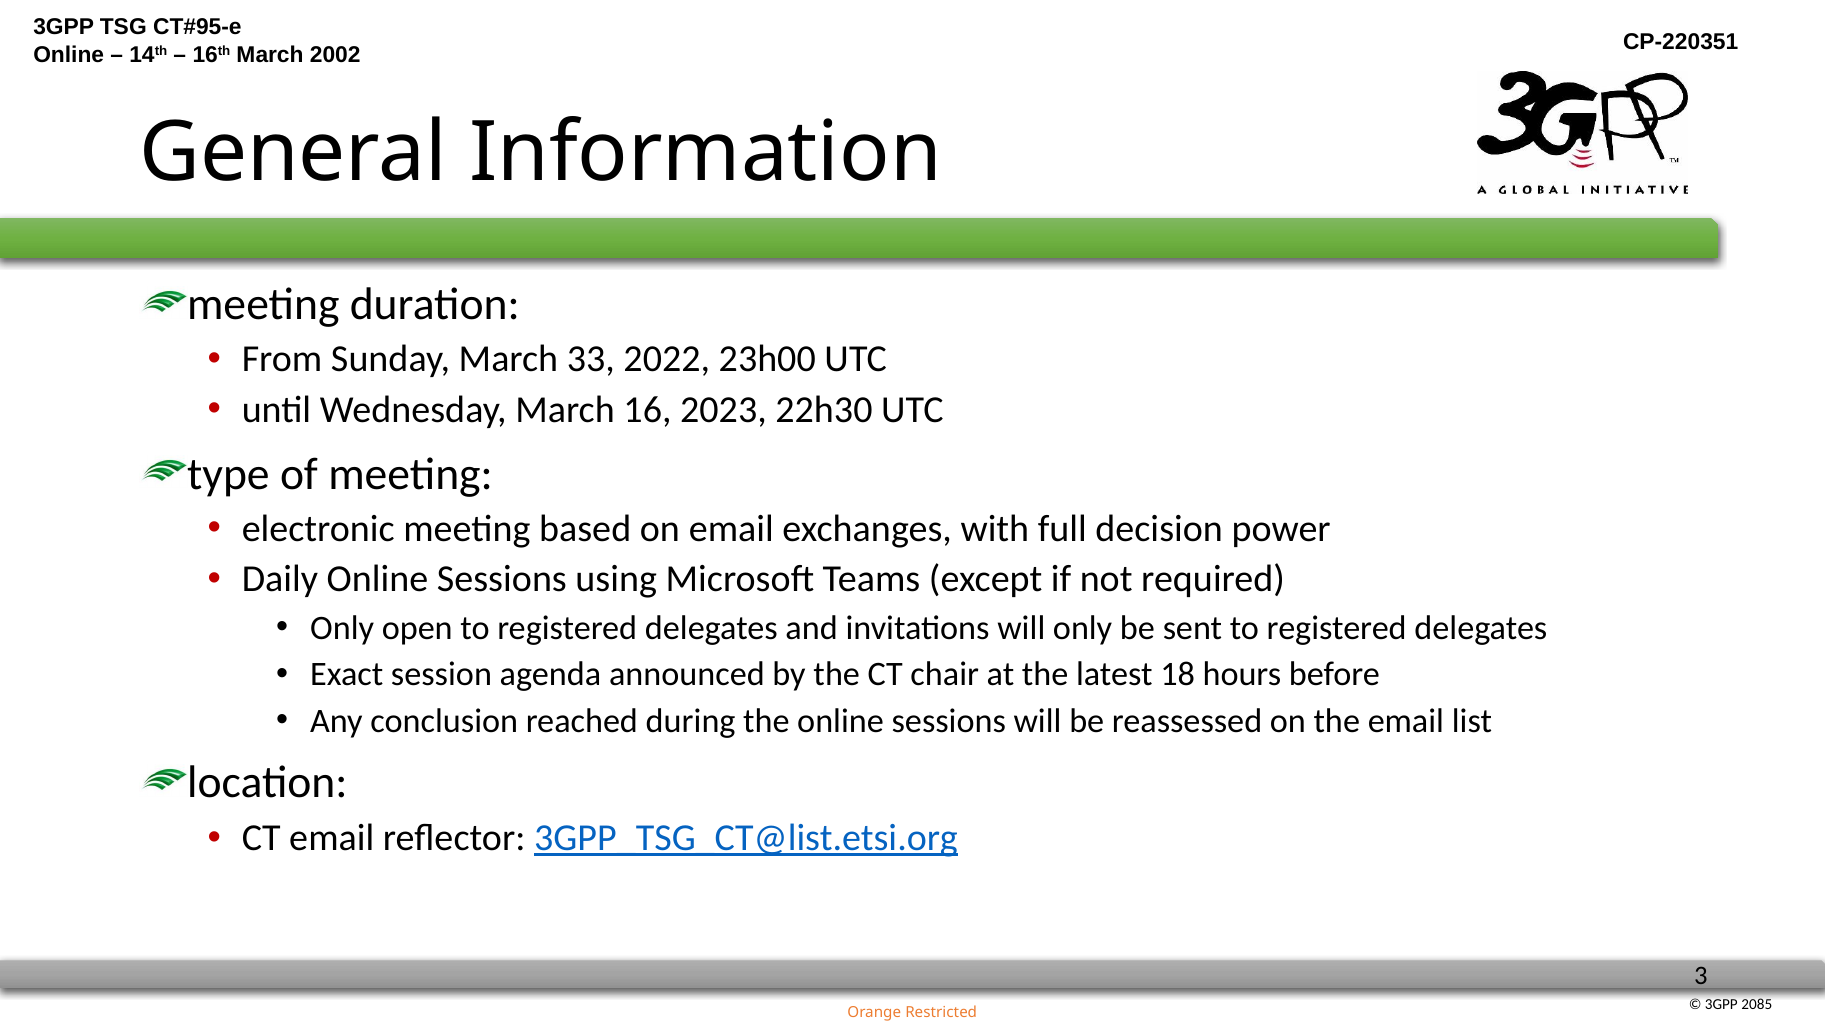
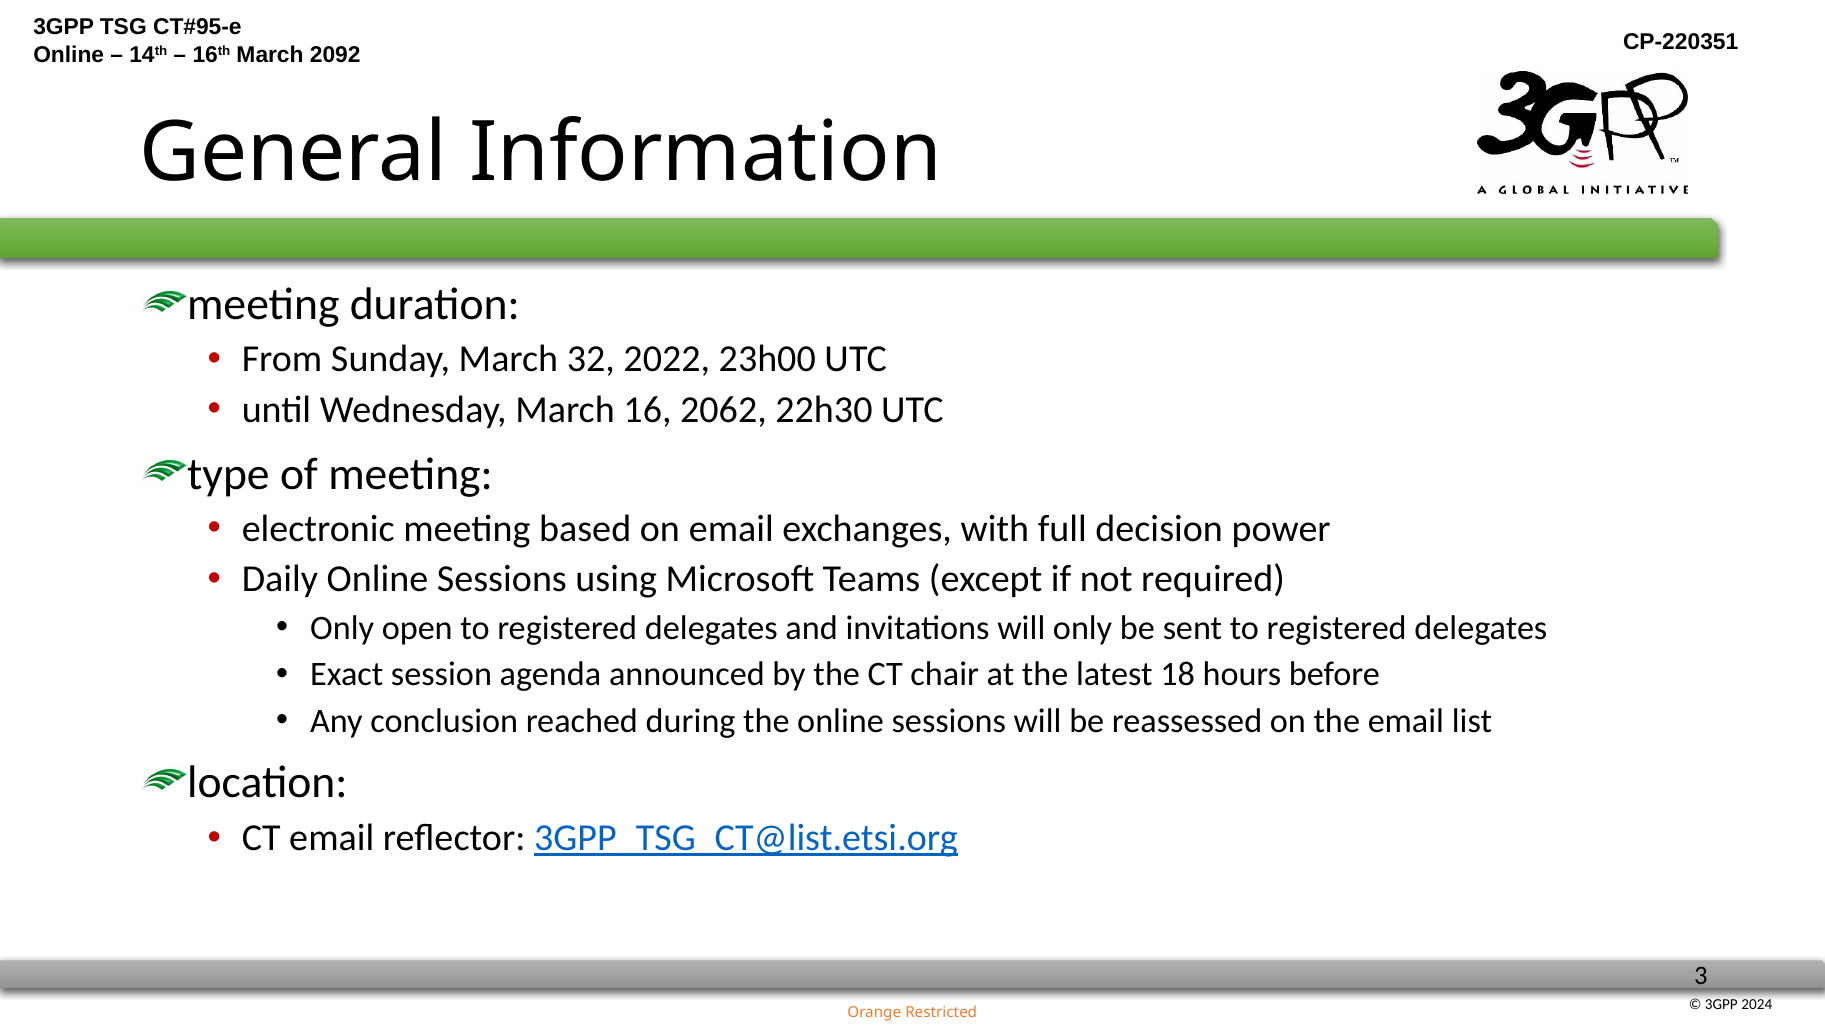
2002: 2002 -> 2092 (335, 55)
33: 33 -> 32 (591, 359)
2023: 2023 -> 2062 (723, 410)
2085: 2085 -> 2024 (1757, 1004)
